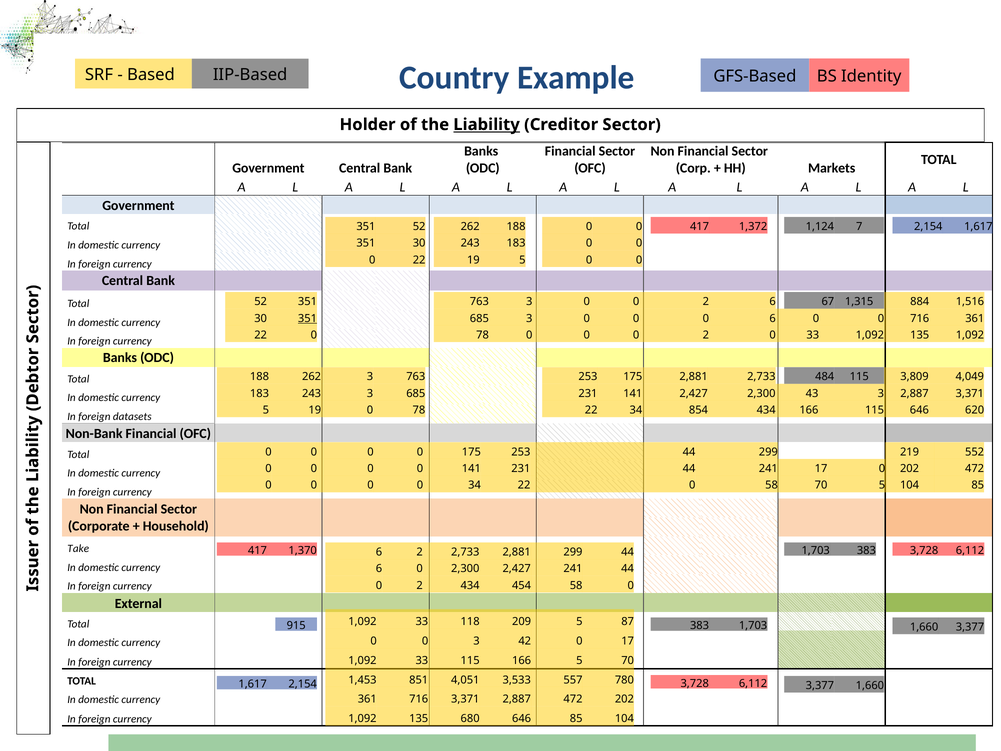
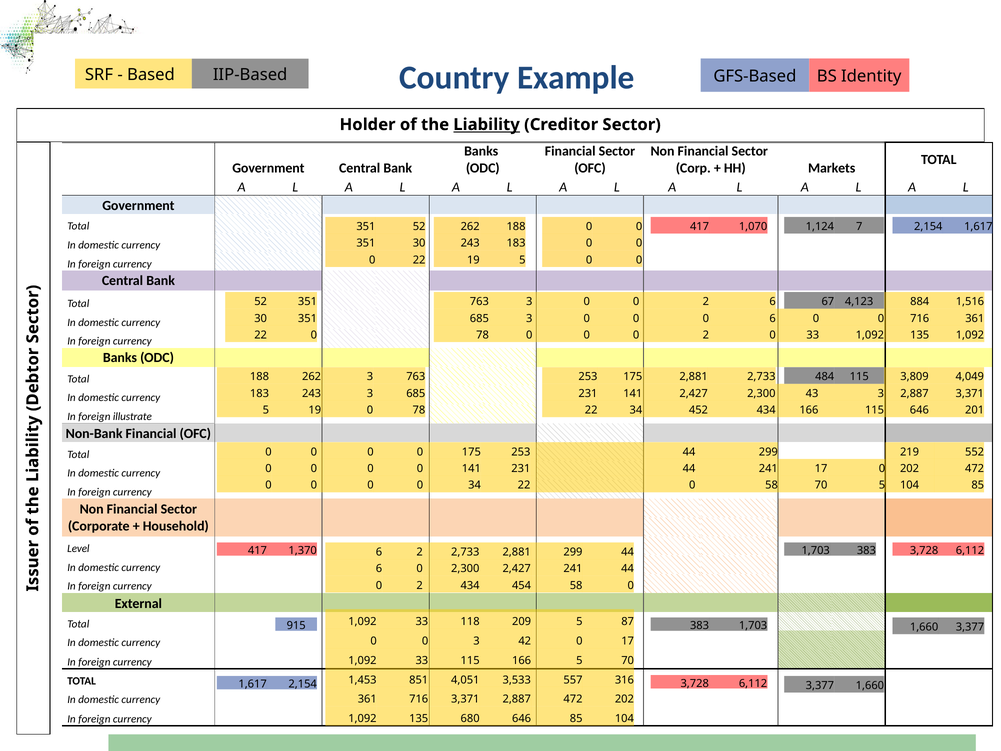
1,372: 1,372 -> 1,070 (753, 227)
1,315: 1,315 -> 4,123 (859, 302)
351 underline: present -> none (307, 318)
854: 854 -> 452 (698, 410)
620: 620 -> 201 (975, 410)
datasets: datasets -> illustrate (132, 417)
Take: Take -> Level (78, 548)
780: 780 -> 316 (624, 680)
